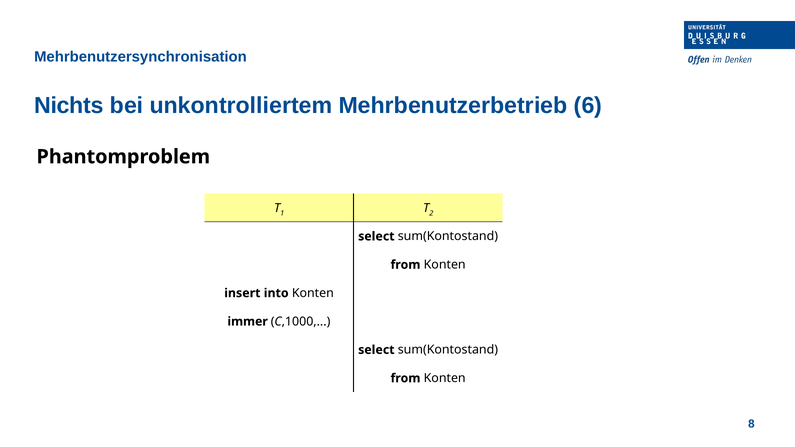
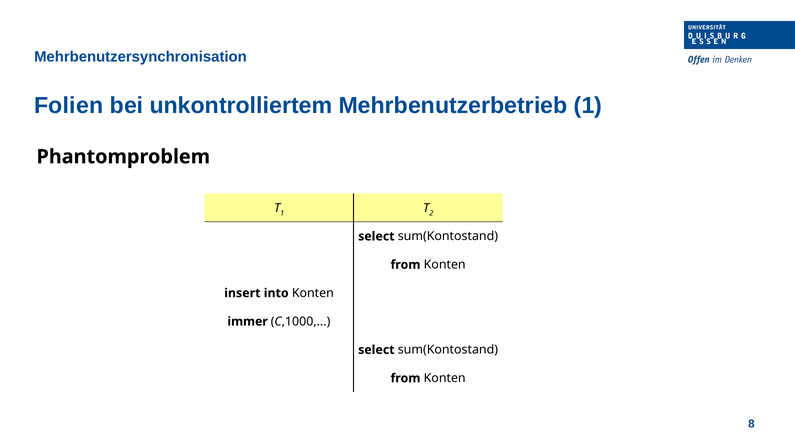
Nichts: Nichts -> Folien (69, 106)
Mehrbenutzerbetrieb 6: 6 -> 1 (588, 106)
